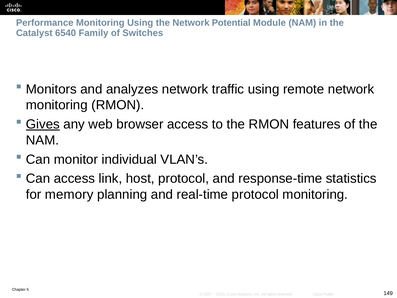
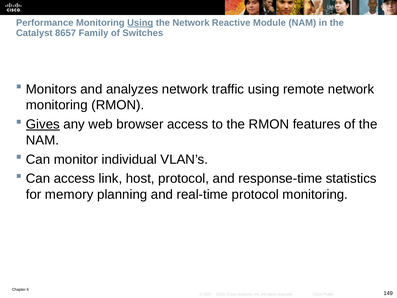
Using underline: none -> present (140, 23)
Potential: Potential -> Reactive (231, 23)
6540: 6540 -> 8657 (66, 33)
